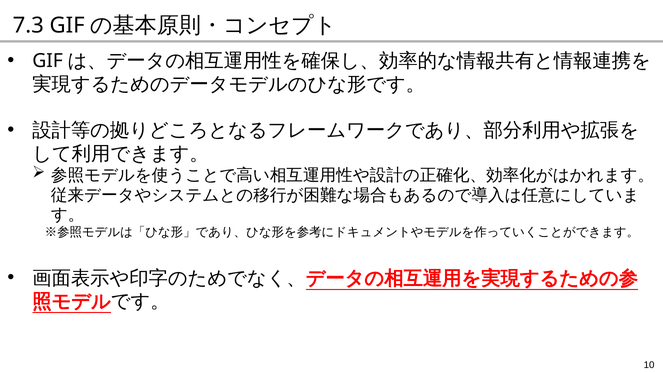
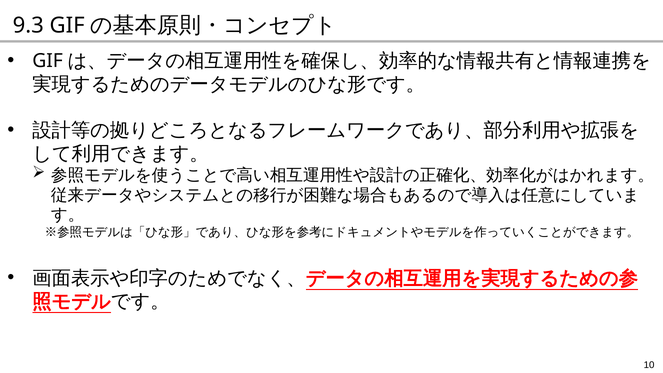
7.3: 7.3 -> 9.3 (28, 26)
